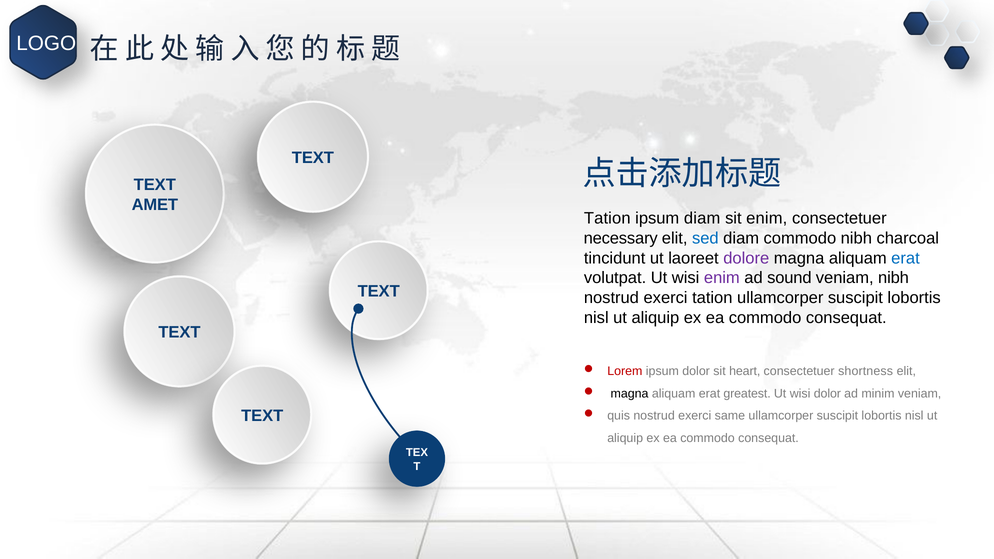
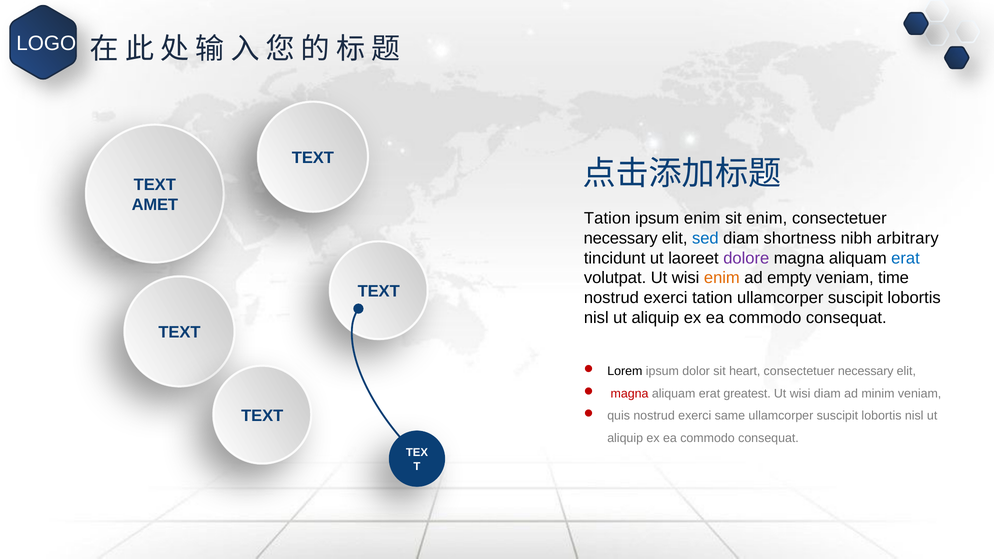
ipsum diam: diam -> enim (702, 218)
diam commodo: commodo -> shortness (800, 238)
charcoal: charcoal -> arbitrary (908, 238)
enim colour: purple -> orange (722, 278)
sound: sound -> empty (789, 278)
veniam nibh: nibh -> time (893, 278)
Lorem colour: red -> black (625, 371)
shortness: shortness -> necessary (866, 371)
magna colour: black -> red (630, 394)
wisi dolor: dolor -> diam (827, 394)
